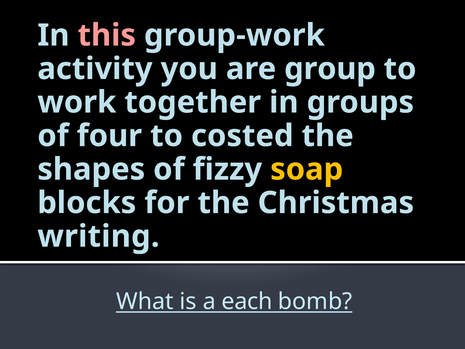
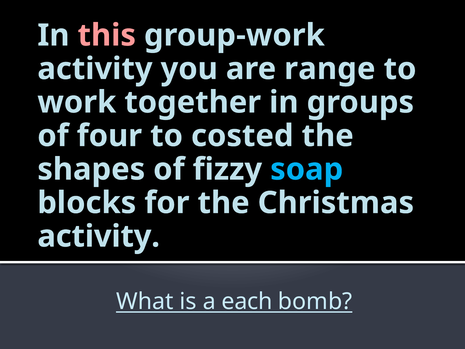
group: group -> range (330, 69)
soap colour: yellow -> light blue (307, 169)
writing: writing -> activity (99, 236)
